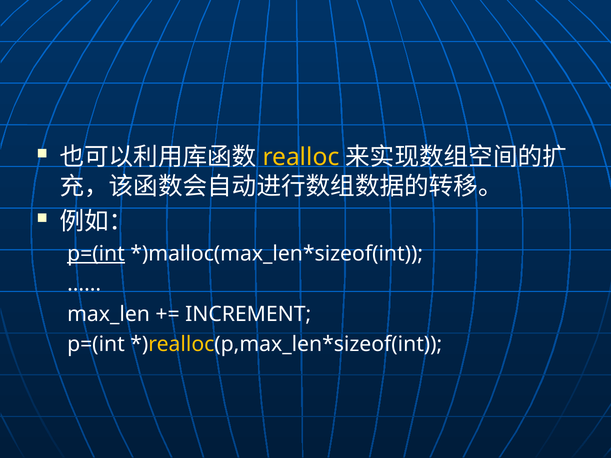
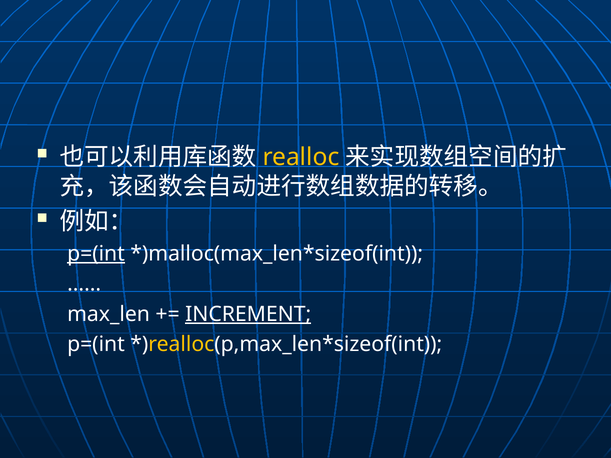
INCREMENT underline: none -> present (248, 314)
